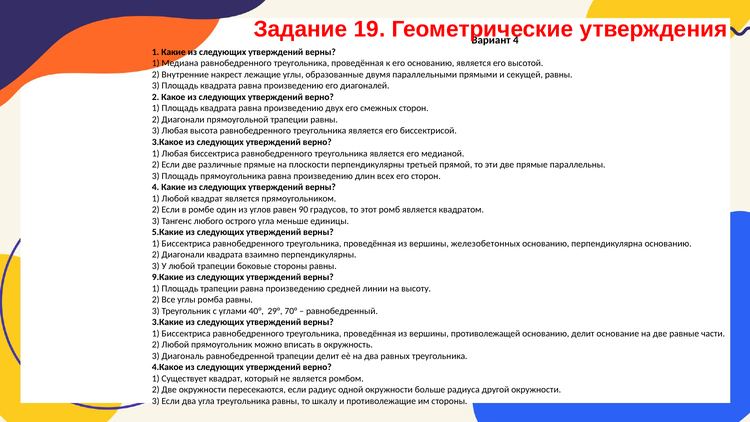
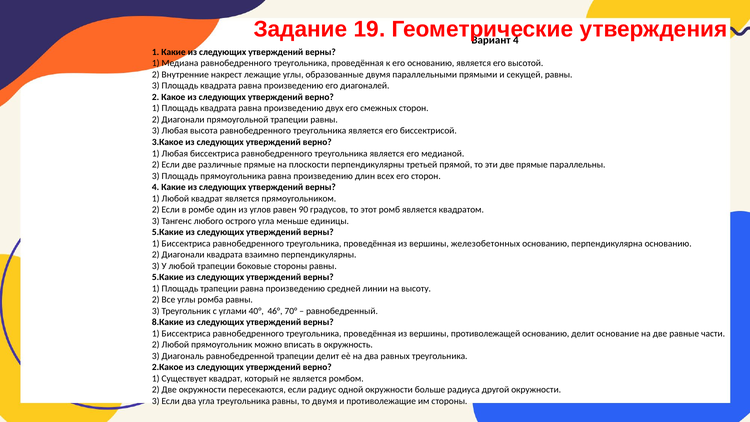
9.Какие: 9.Какие -> 5.Какие (168, 277)
29°: 29° -> 46° (275, 311)
3.Какие: 3.Какие -> 8.Какие (168, 322)
4.Какое: 4.Какое -> 2.Какое (168, 367)
то шкалу: шкалу -> двумя (325, 401)
